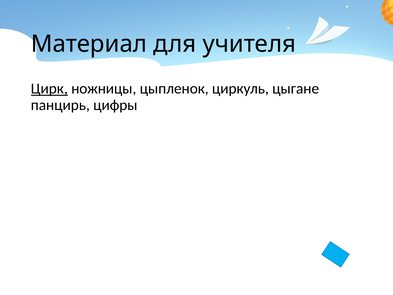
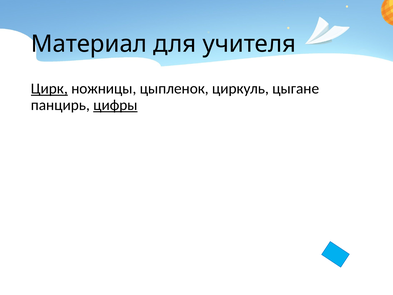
цифры underline: none -> present (115, 105)
